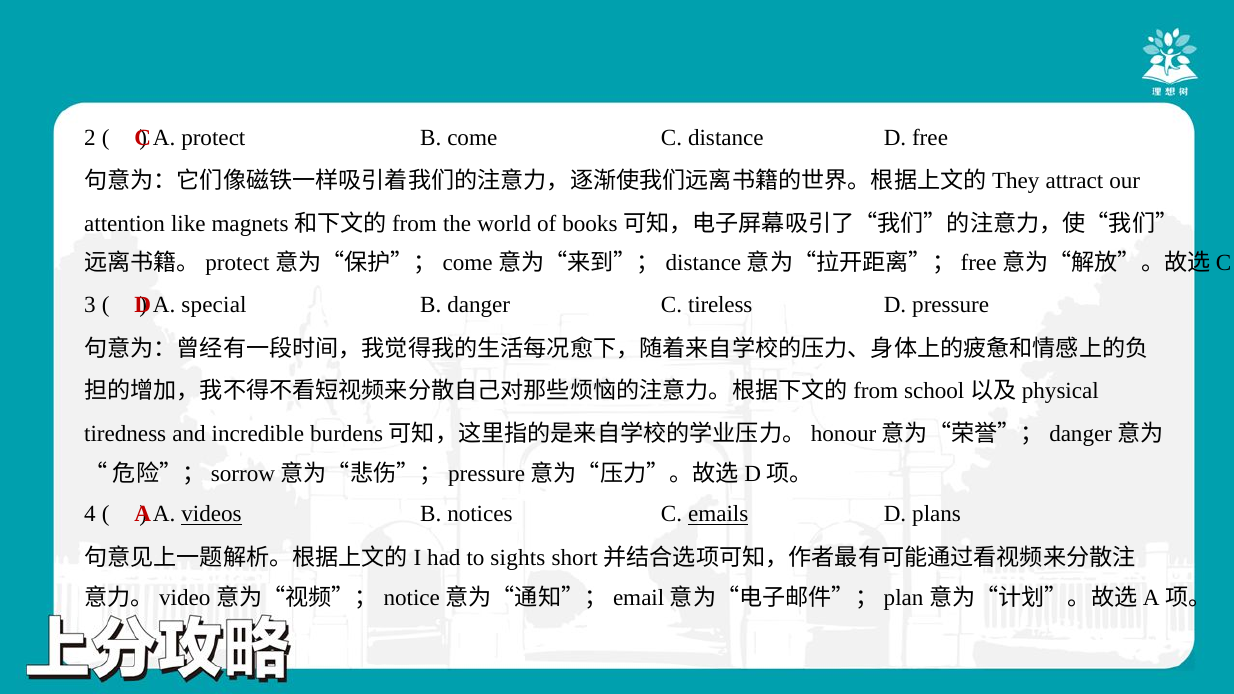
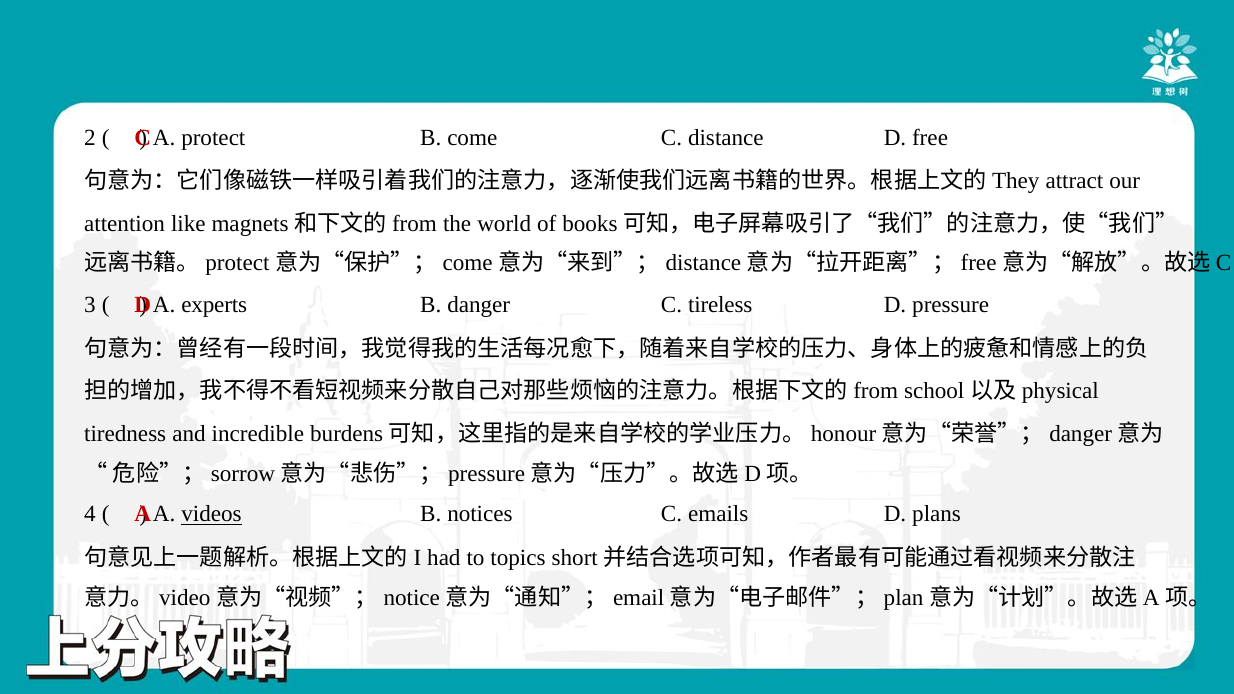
special: special -> experts (214, 305)
emails underline: present -> none (718, 514)
sights: sights -> topics (518, 558)
